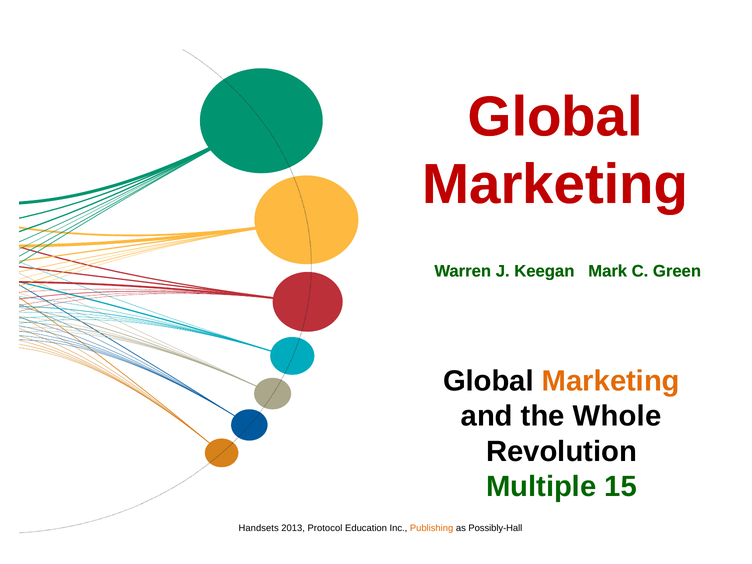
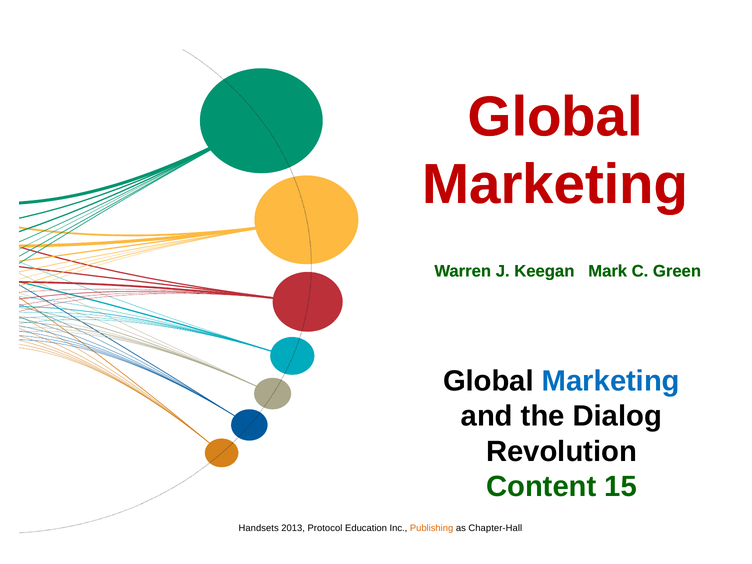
Marketing colour: orange -> blue (611, 381)
Whole: Whole -> Dialog (617, 416)
Multiple: Multiple -> Content (541, 486)
Possibly-Hall: Possibly-Hall -> Chapter-Hall (495, 528)
